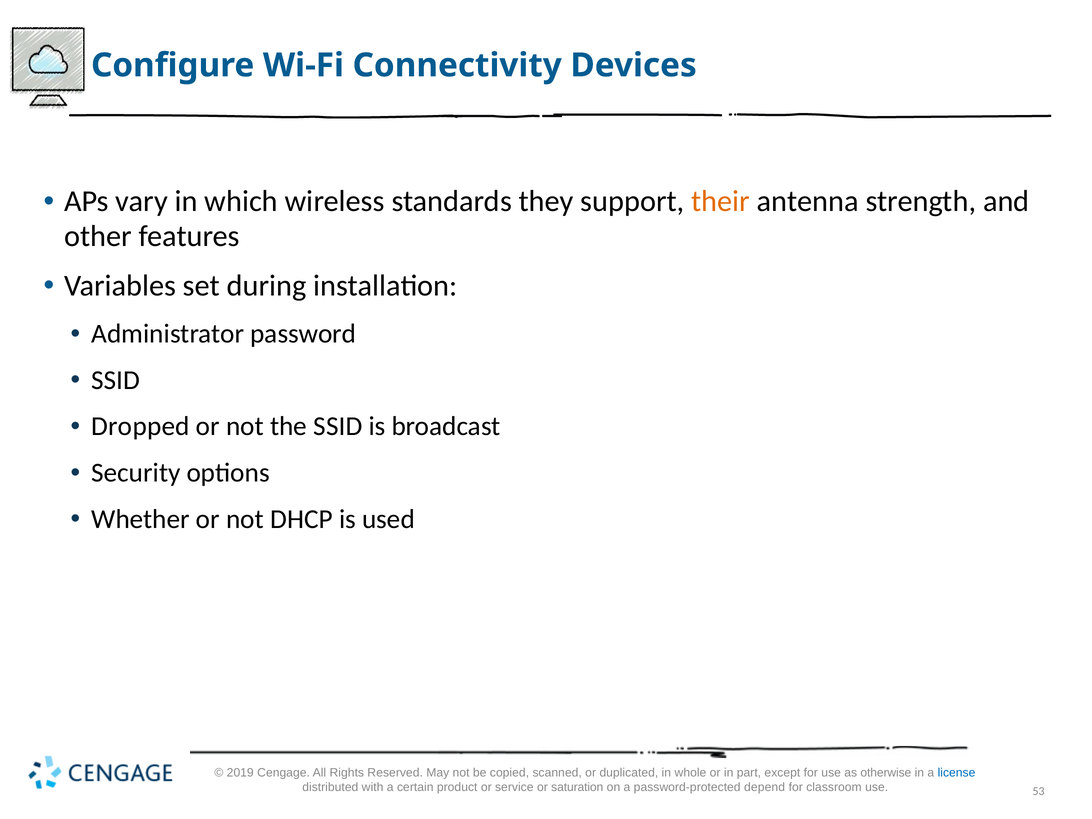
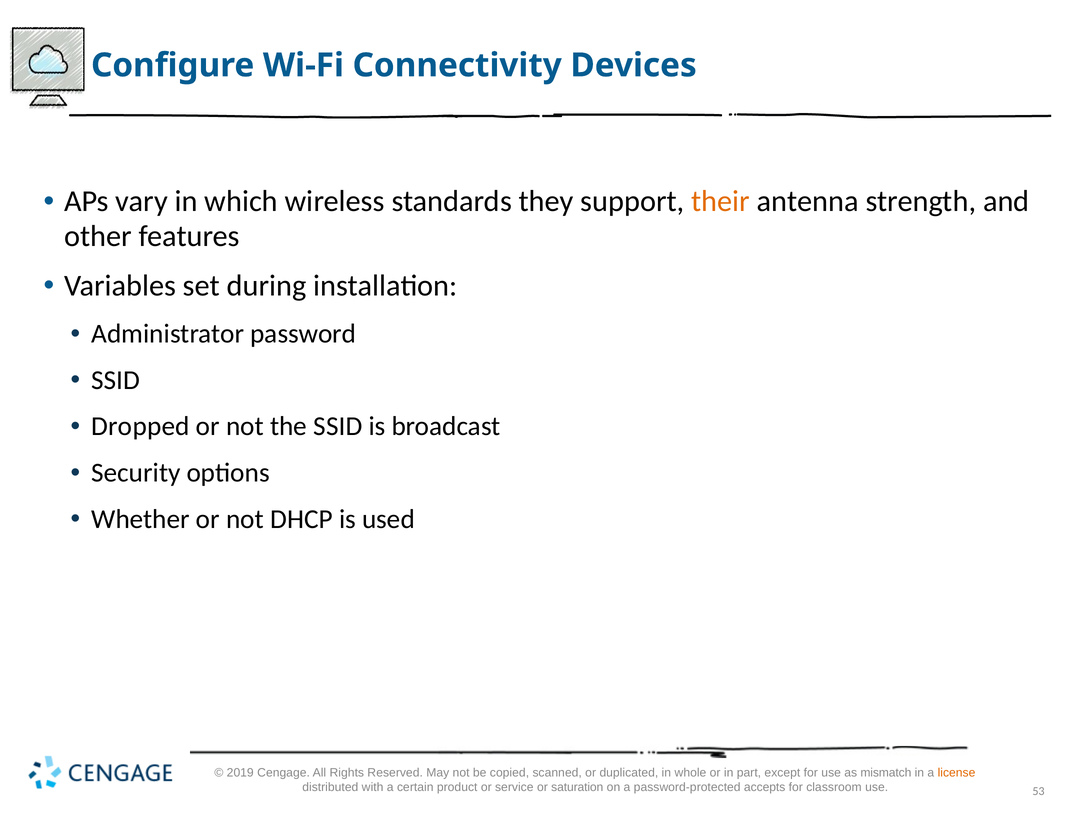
otherwise: otherwise -> mismatch (886, 773)
license colour: blue -> orange (957, 773)
depend: depend -> accepts (765, 787)
